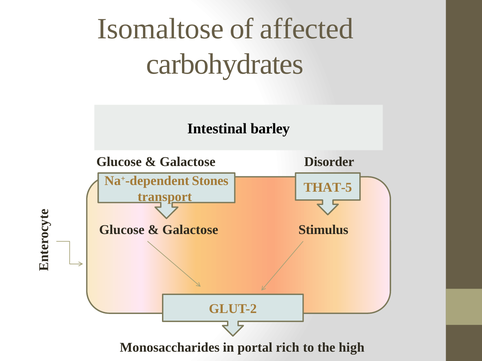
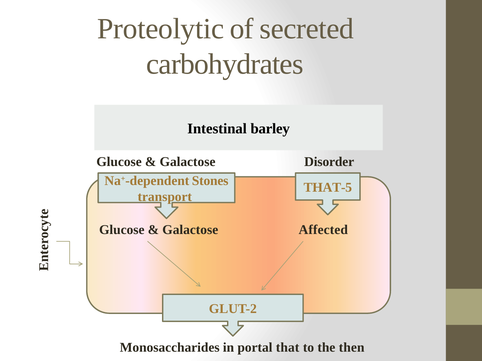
Isomaltose: Isomaltose -> Proteolytic (161, 29)
affected: affected -> secreted (307, 29)
Stimulus: Stimulus -> Affected (323, 230)
rich: rich -> that (288, 348)
high: high -> then (352, 348)
